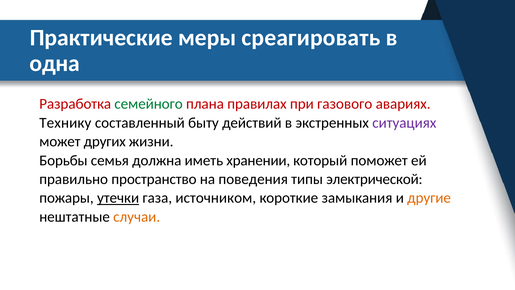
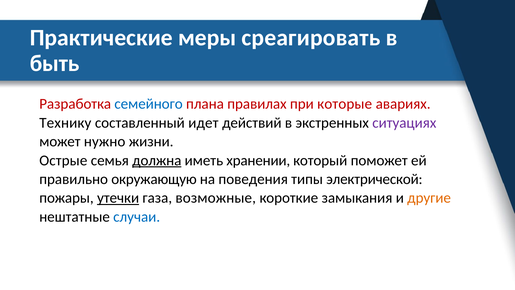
одна: одна -> быть (55, 63)
семейного colour: green -> blue (149, 104)
газового: газового -> которые (345, 104)
быту: быту -> идет (203, 123)
других: других -> нужно (105, 141)
Борьбы: Борьбы -> Острые (63, 160)
должна underline: none -> present (157, 160)
пространство: пространство -> окружающую (154, 179)
источником: источником -> возможные (216, 198)
случаи colour: orange -> blue (137, 217)
